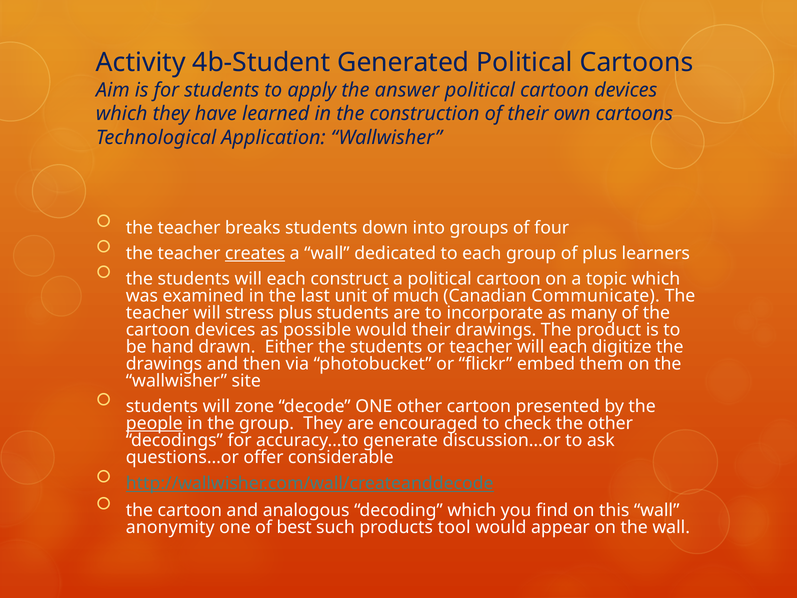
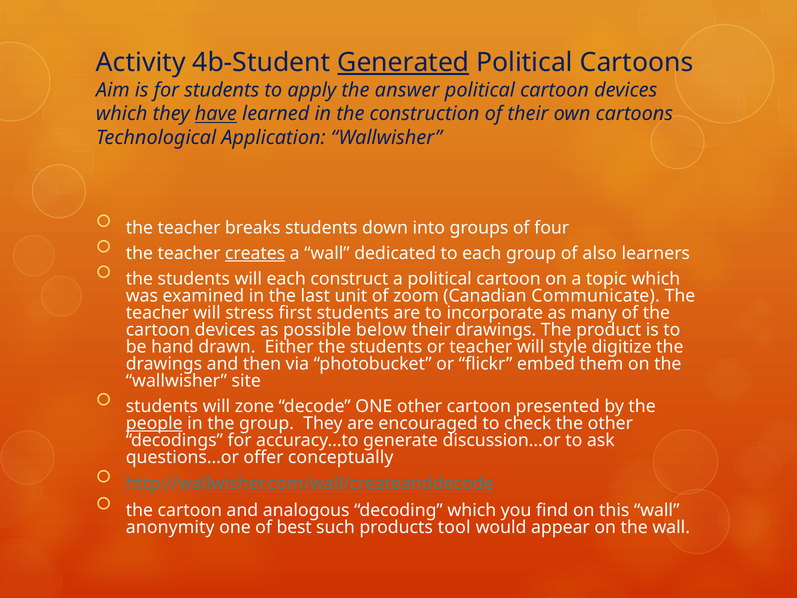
Generated underline: none -> present (403, 63)
have underline: none -> present (216, 114)
of plus: plus -> also (600, 253)
much: much -> zoom (416, 296)
stress plus: plus -> first (295, 313)
possible would: would -> below (381, 330)
teacher will each: each -> style (568, 347)
considerable: considerable -> conceptually (341, 457)
